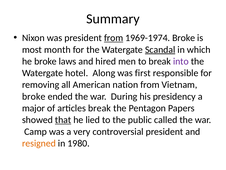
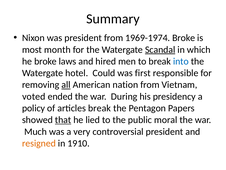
from underline: present -> none (114, 38)
into colour: purple -> blue (181, 61)
Along: Along -> Could (104, 73)
all underline: none -> present (66, 85)
broke: broke -> voted (34, 96)
major: major -> policy (34, 108)
called: called -> moral (166, 120)
Camp: Camp -> Much (36, 131)
1980: 1980 -> 1910 (79, 143)
